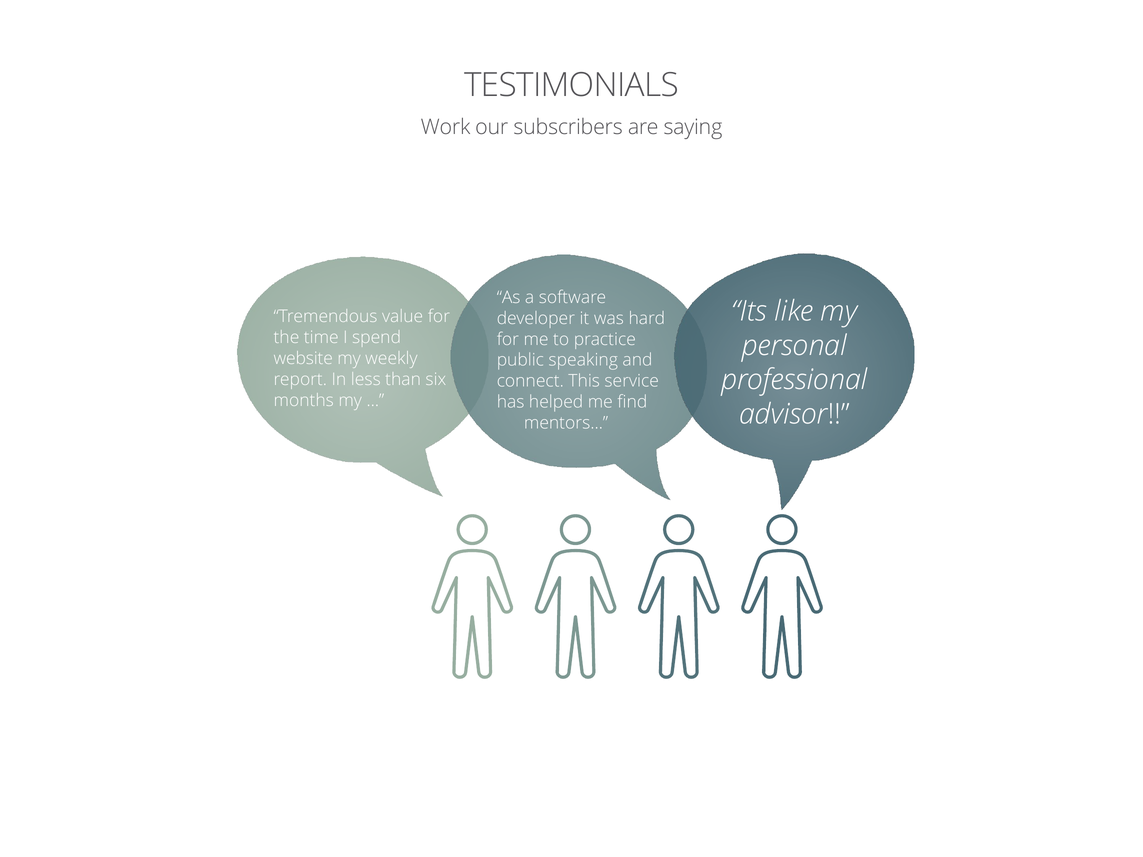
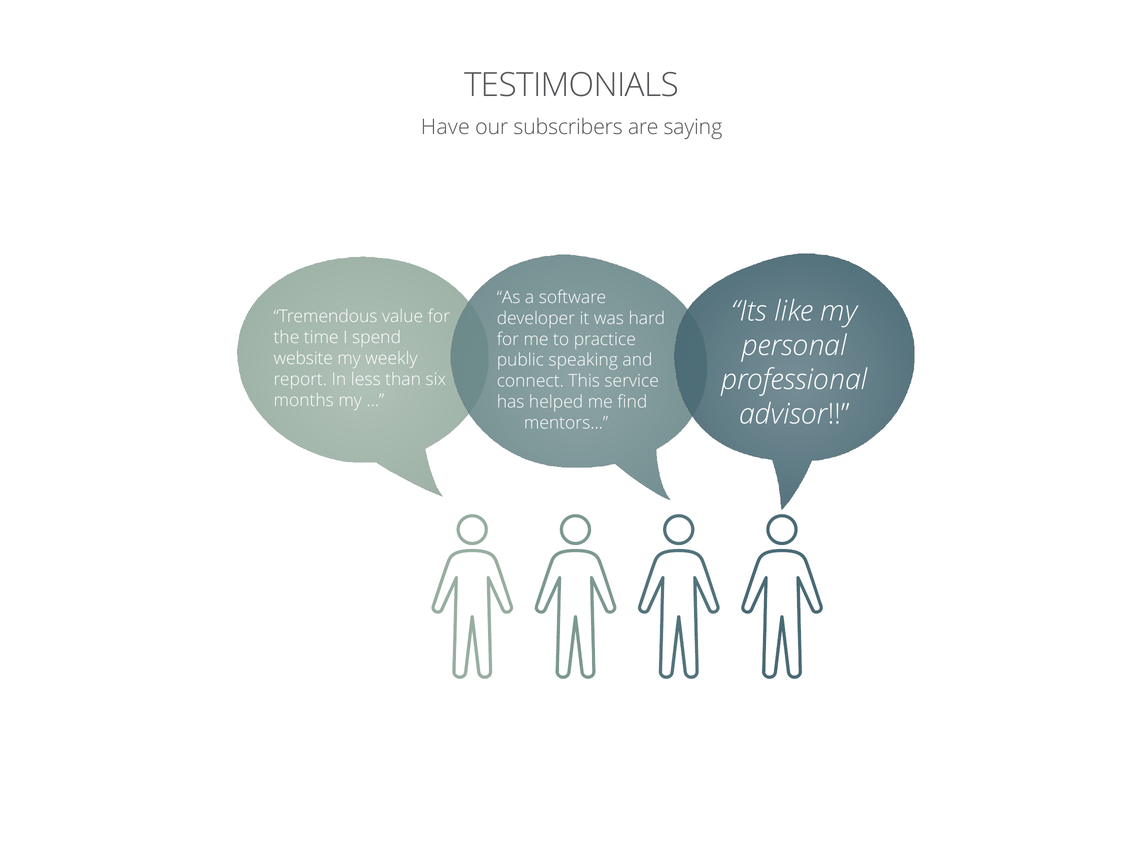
Work: Work -> Have (445, 127)
